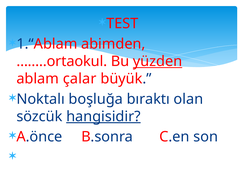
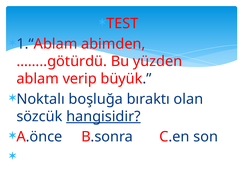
……..ortaokul: ……..ortaokul -> ……..götürdü (62, 61)
yüzden underline: present -> none (158, 61)
çalar: çalar -> verip (80, 79)
